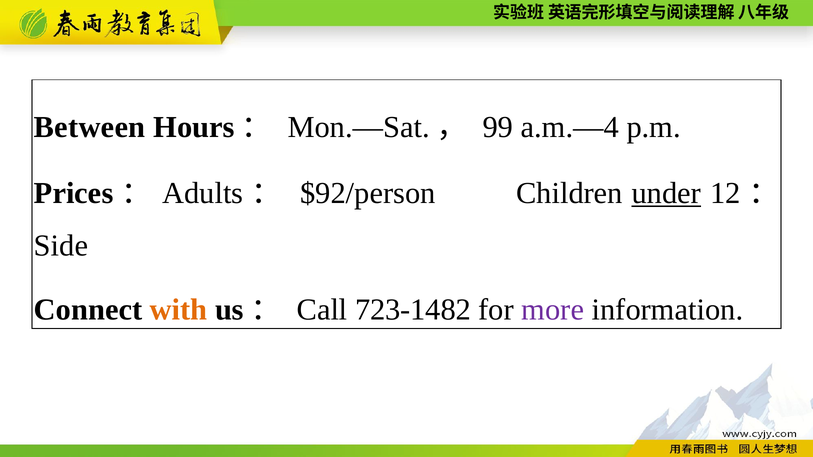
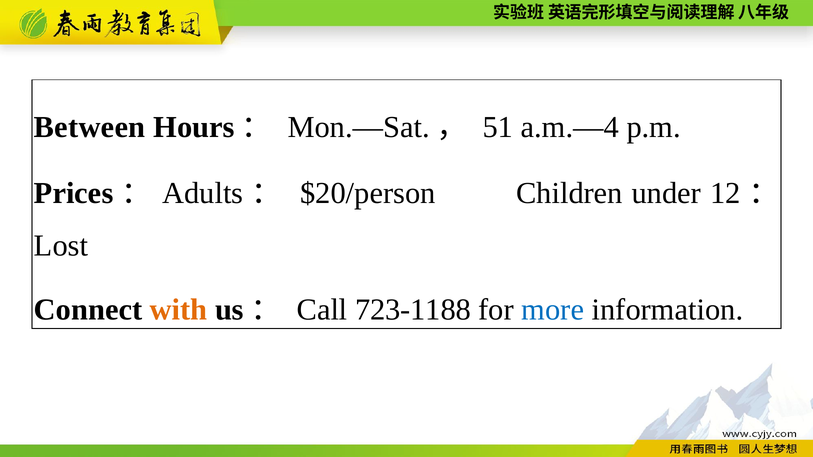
99: 99 -> 51 (498, 127)
$92/person: $92/person -> $20/person (368, 193)
under underline: present -> none (666, 193)
Side: Side -> Lost (61, 246)
723-1482: 723-1482 -> 723-1188 (413, 310)
more colour: purple -> blue (553, 310)
